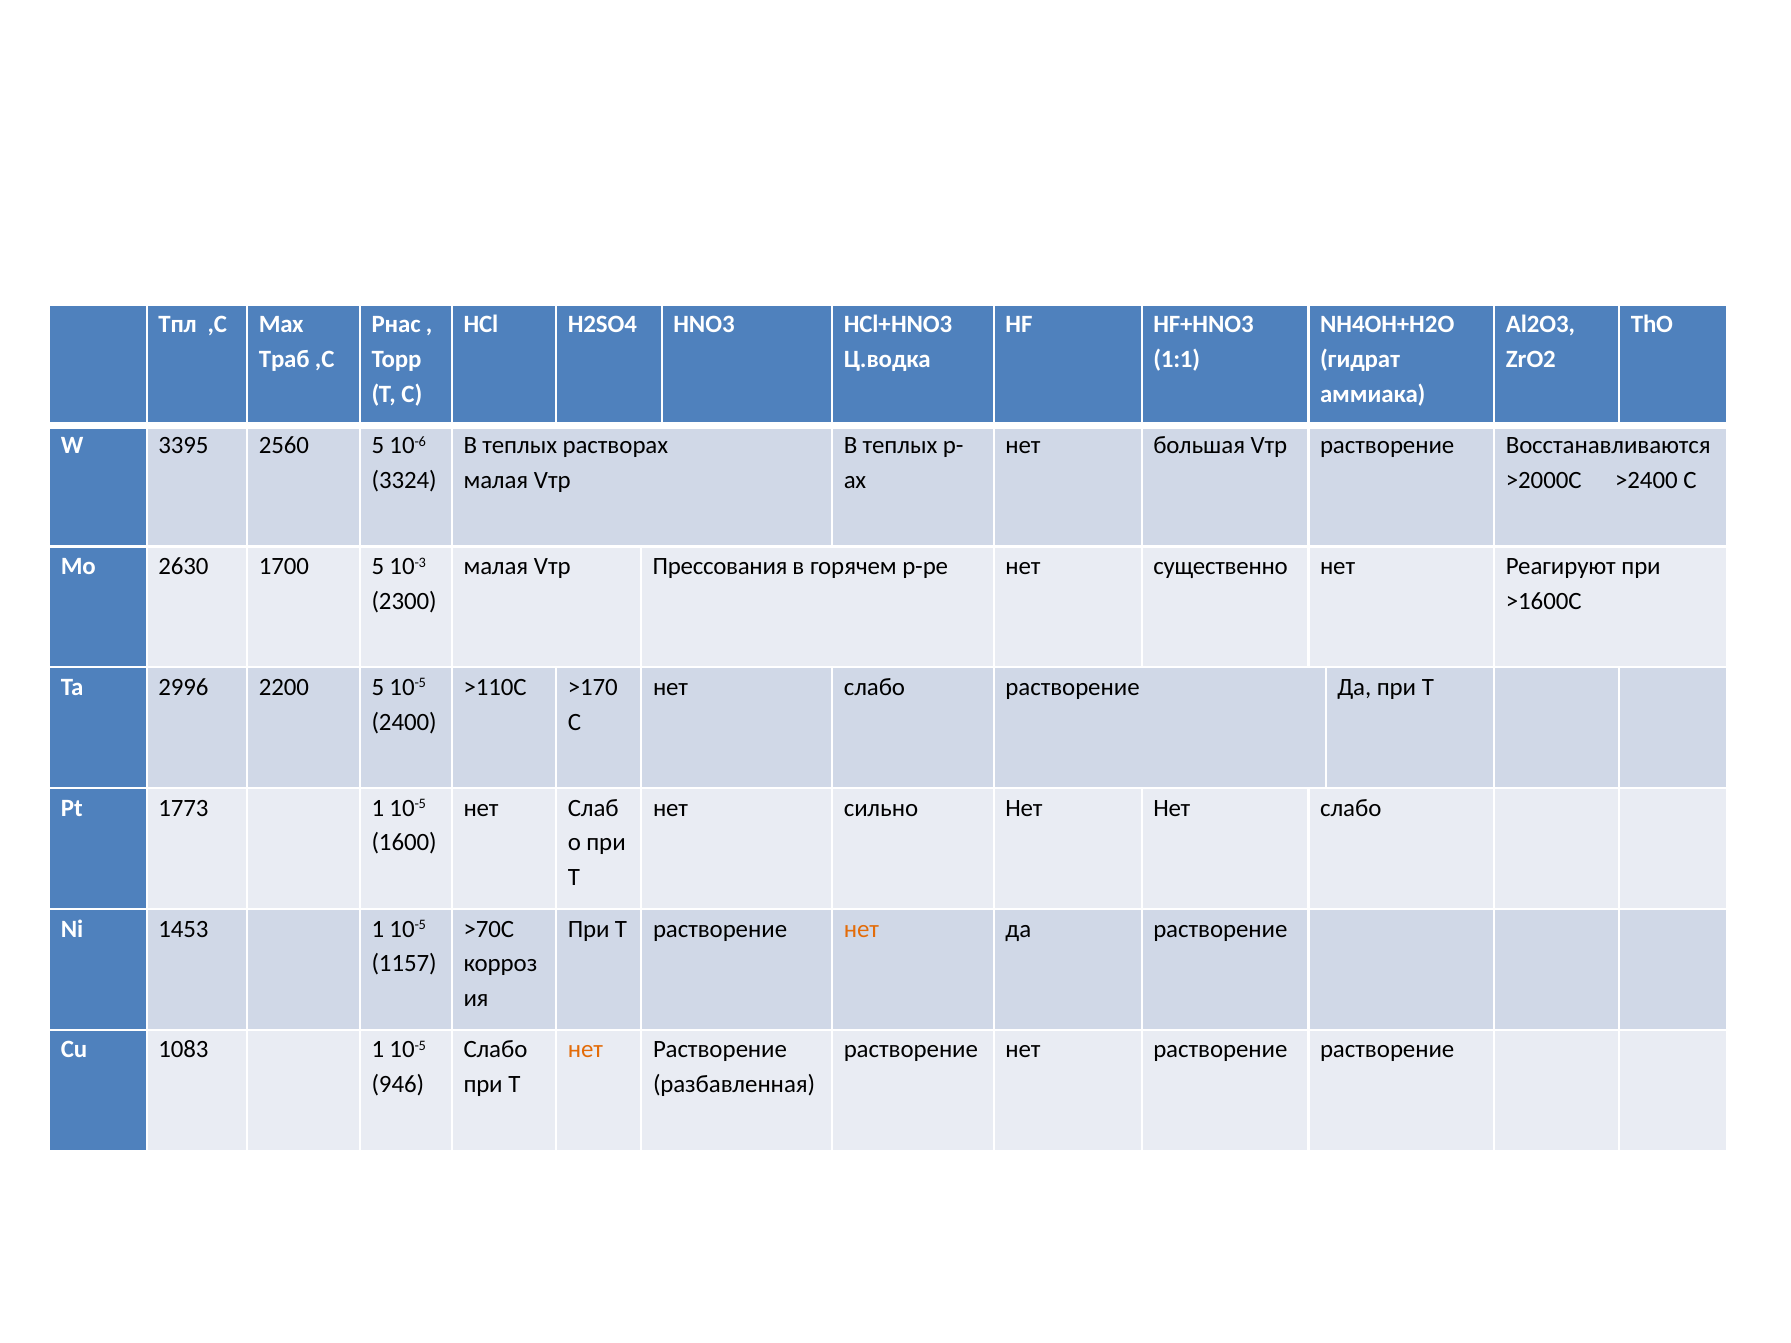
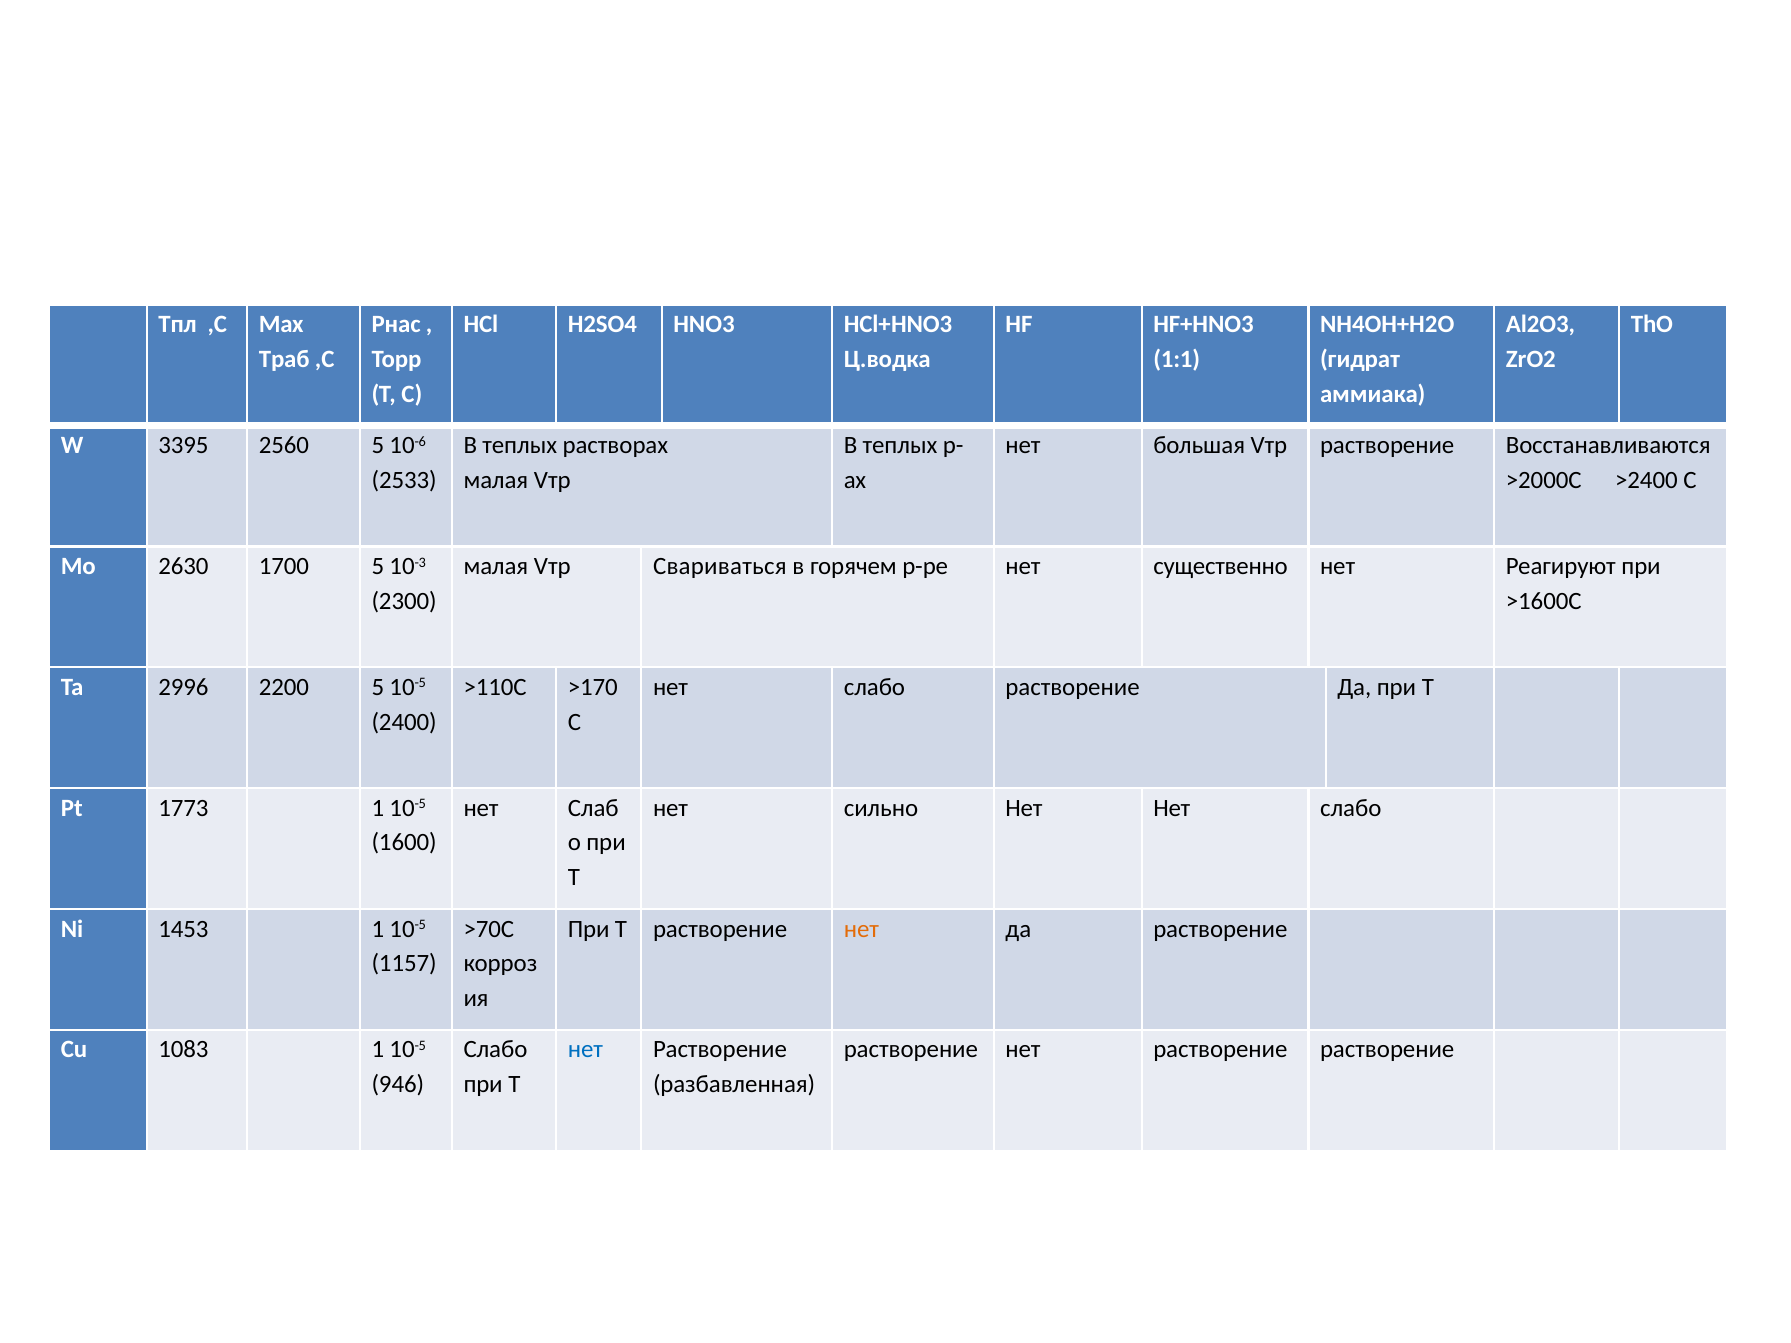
3324: 3324 -> 2533 (404, 480)
Прессования: Прессования -> Свариваться (720, 566)
нет colour: orange -> blue (585, 1050)
